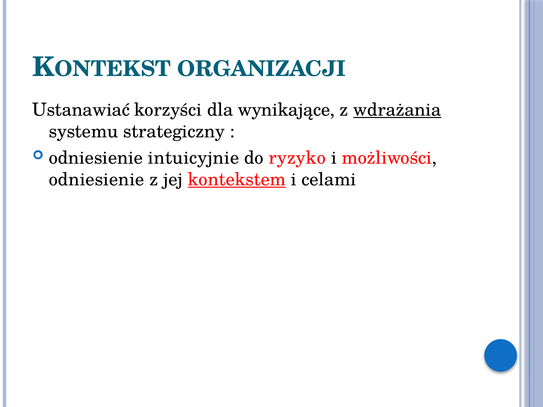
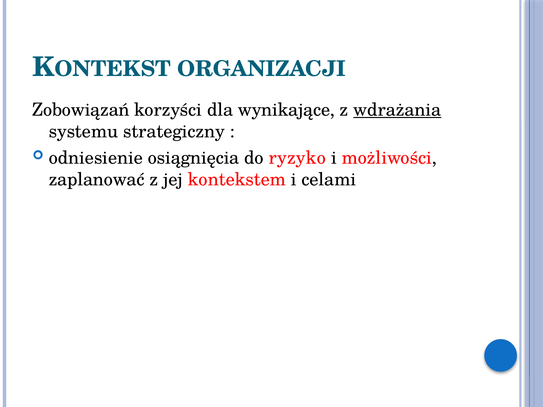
Ustanawiać: Ustanawiać -> Zobowiązań (81, 110)
intuicyjnie: intuicyjnie -> osiągnięcia (194, 158)
odniesienie: odniesienie -> zaplanować (97, 180)
kontekstem underline: present -> none (237, 180)
